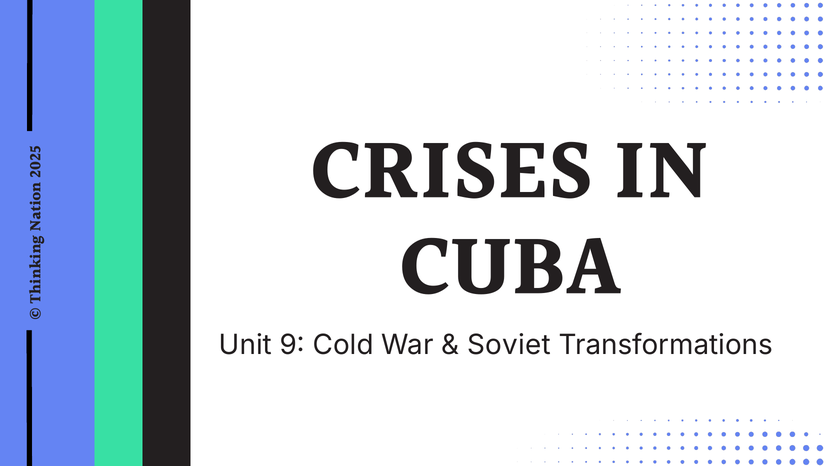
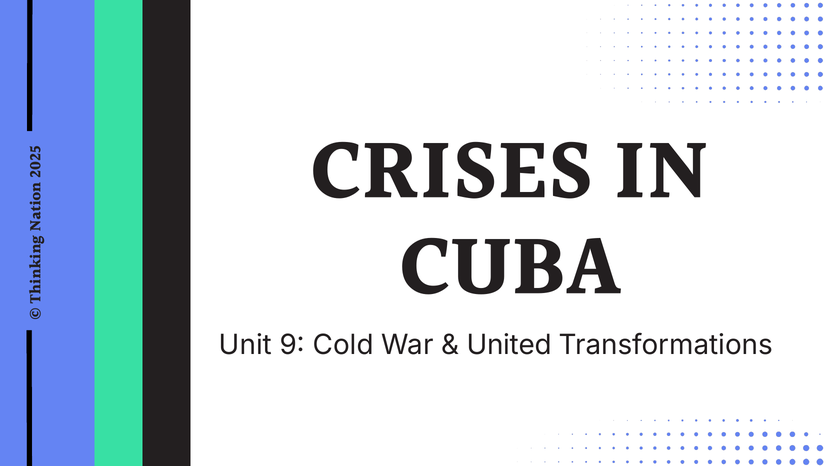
Soviet: Soviet -> United (509, 346)
